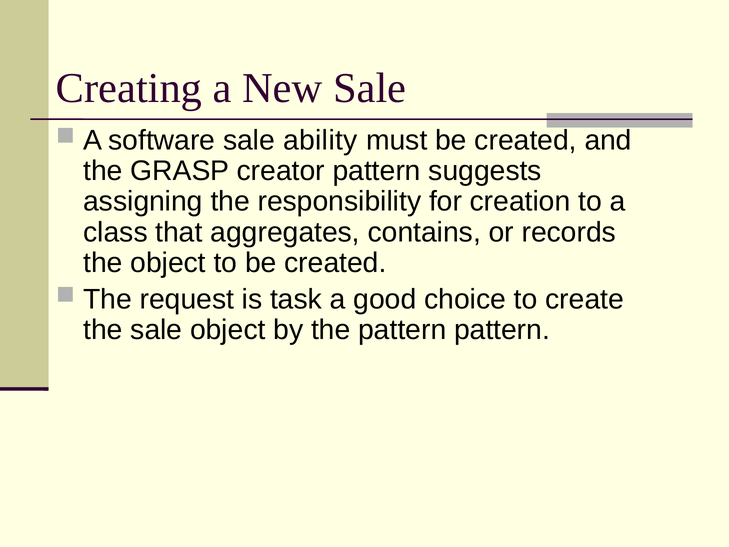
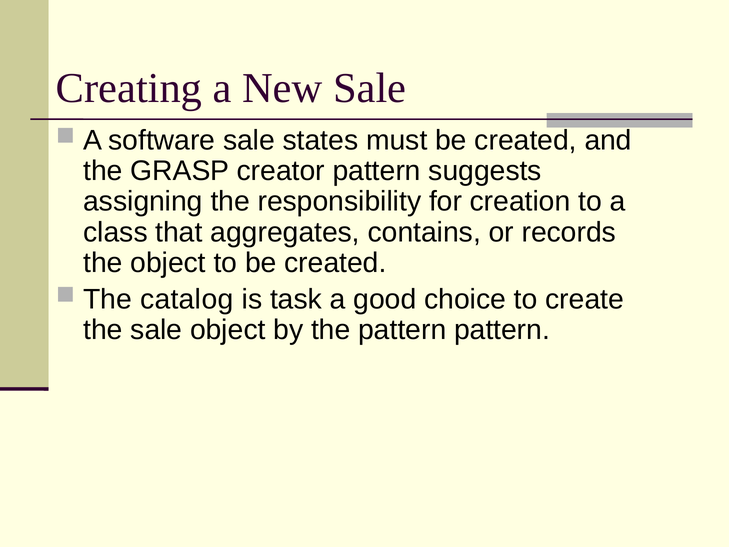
ability: ability -> states (320, 140)
request: request -> catalog (187, 299)
